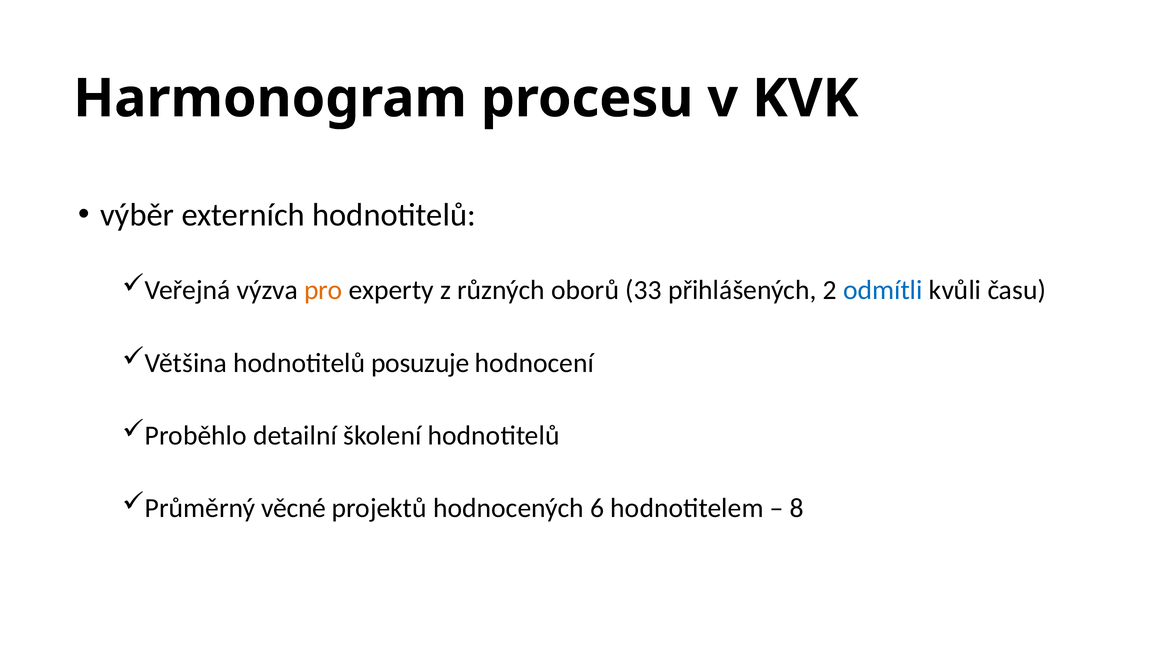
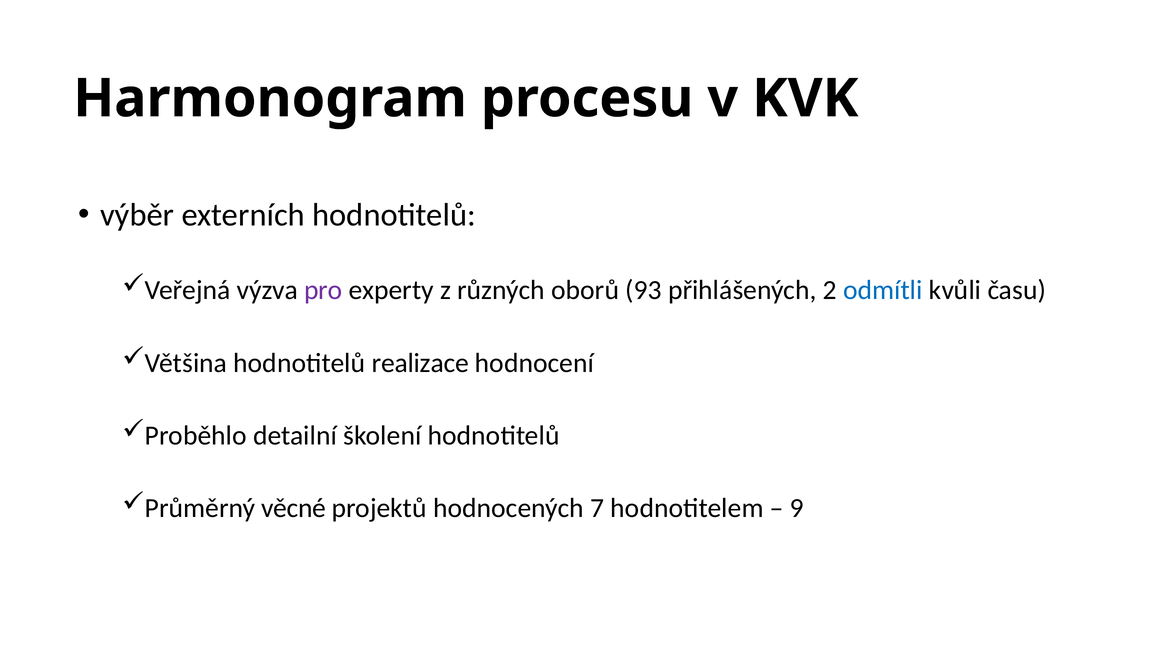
pro colour: orange -> purple (323, 290)
33: 33 -> 93 (643, 290)
posuzuje: posuzuje -> realizace (420, 363)
6: 6 -> 7 (597, 508)
8: 8 -> 9 (797, 508)
